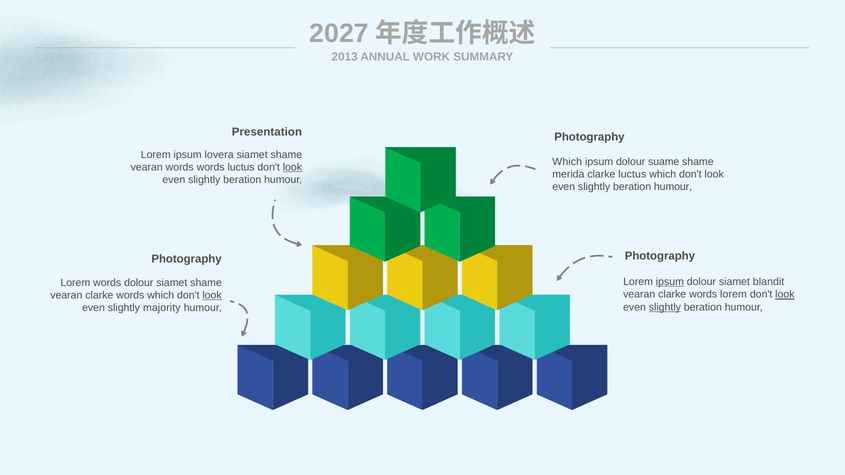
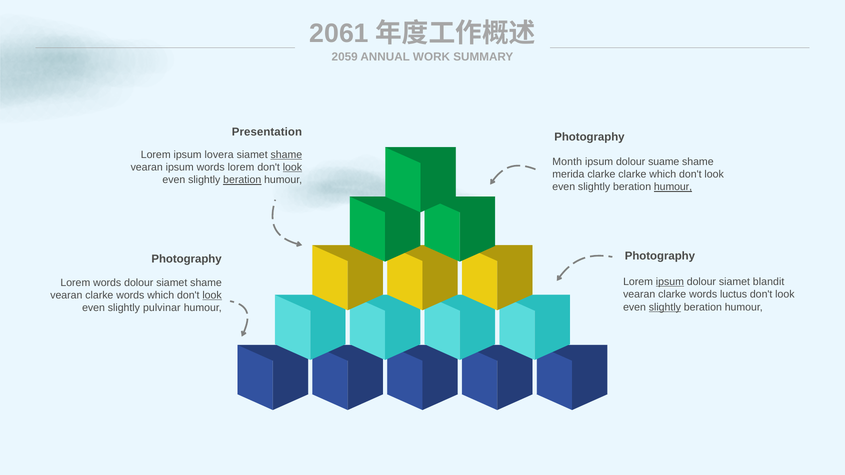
2027: 2027 -> 2061 (339, 33)
2013: 2013 -> 2059 (345, 57)
shame underline: none -> present (286, 155)
Which: Which -> Month (567, 162)
vearan words: words -> ipsum (180, 167)
words luctus: luctus -> lorem (241, 167)
clarke luctus: luctus -> clarke (632, 174)
beration underline: none -> present (242, 180)
humour underline: none -> present (673, 187)
words lorem: lorem -> luctus (734, 295)
look underline: present -> none (785, 295)
majority: majority -> pulvinar (162, 308)
